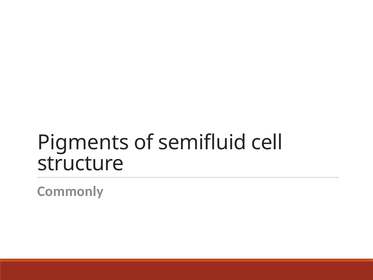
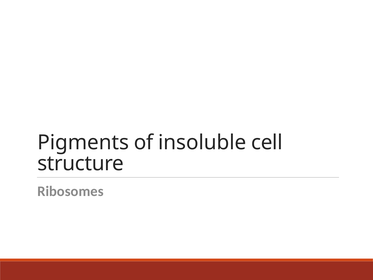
semifluid: semifluid -> insoluble (202, 142)
Commonly: Commonly -> Ribosomes (70, 191)
